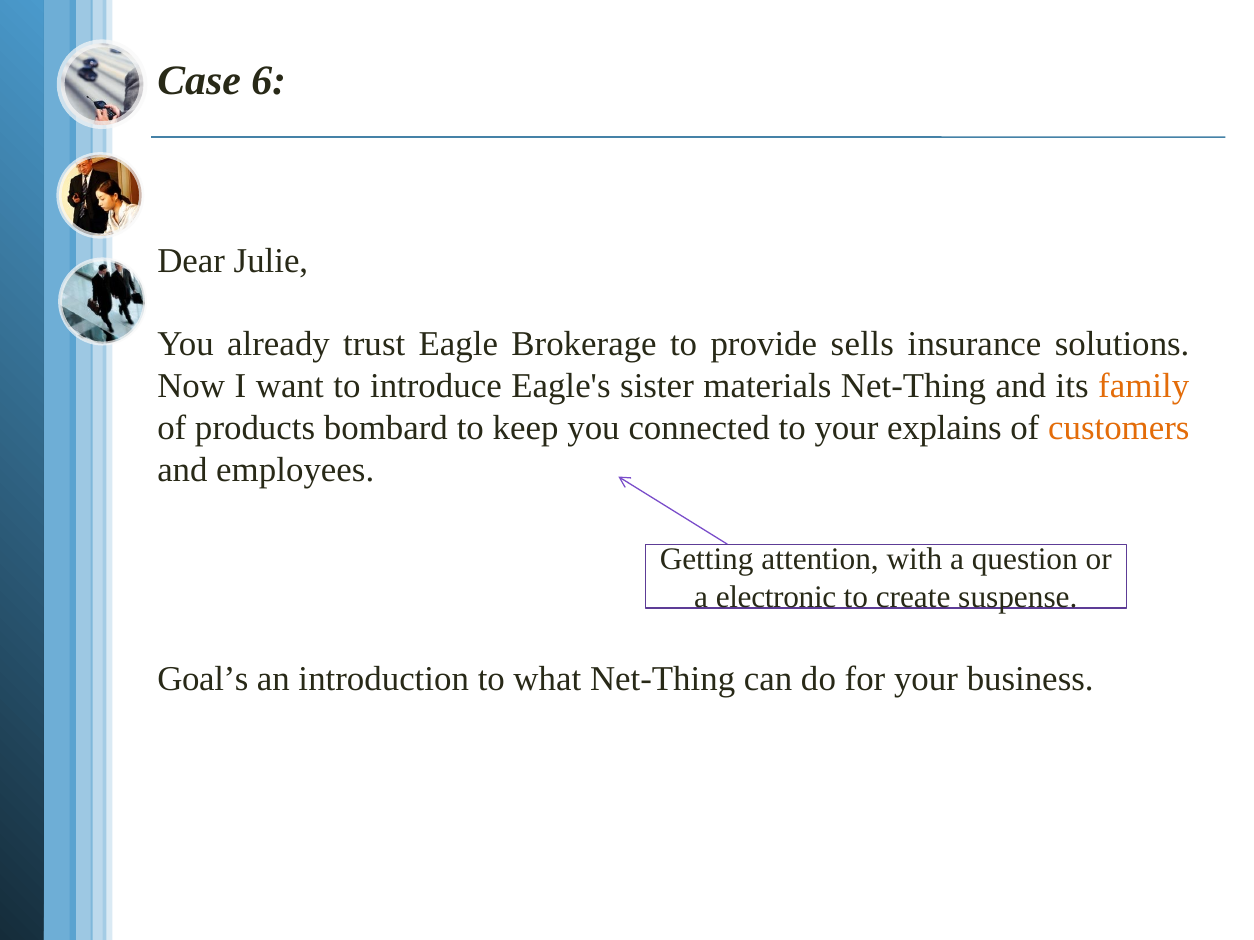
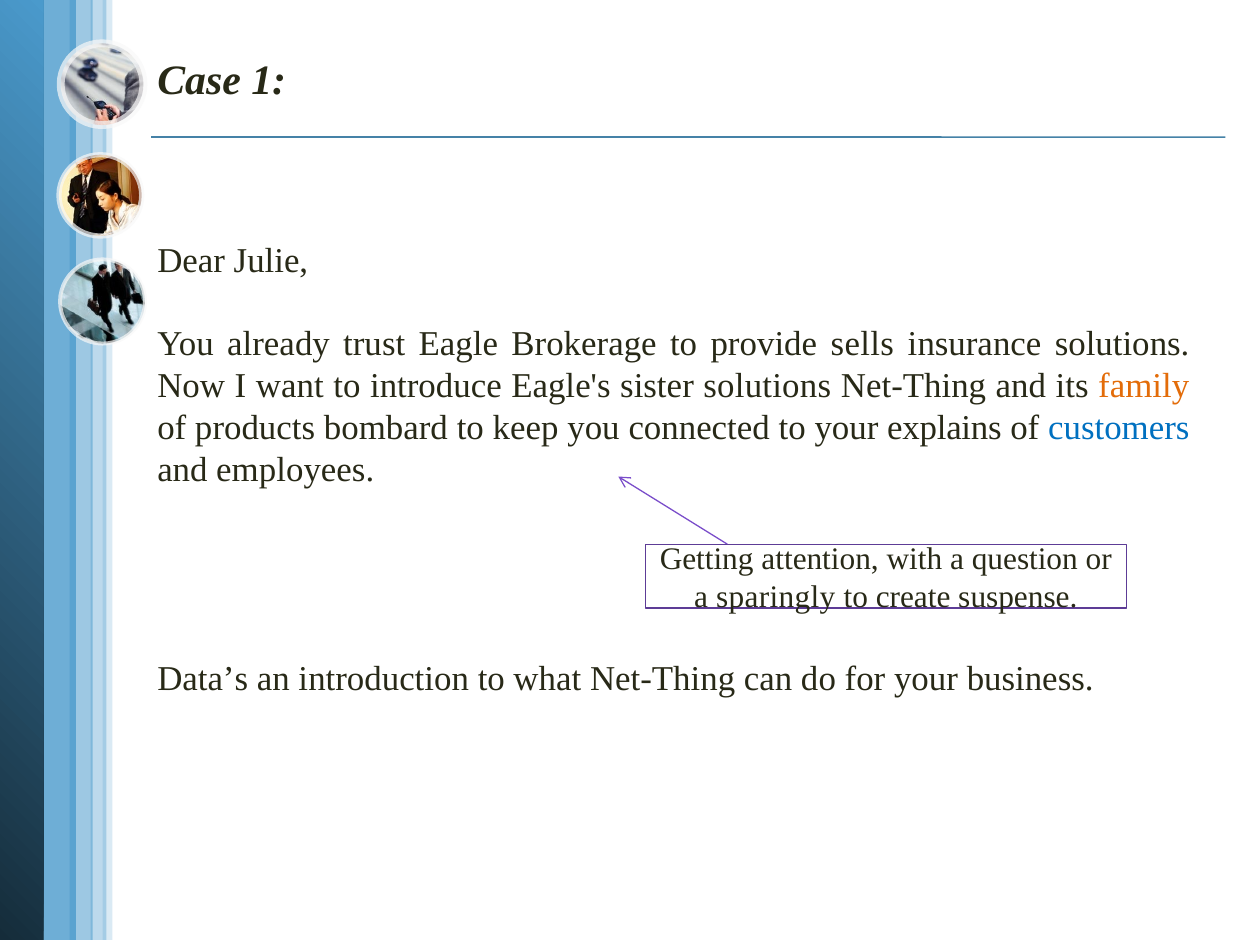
6: 6 -> 1 (269, 81)
sister materials: materials -> solutions (767, 386)
customers colour: orange -> blue (1119, 428)
electronic: electronic -> sparingly (776, 597)
Goal’s: Goal’s -> Data’s (203, 679)
